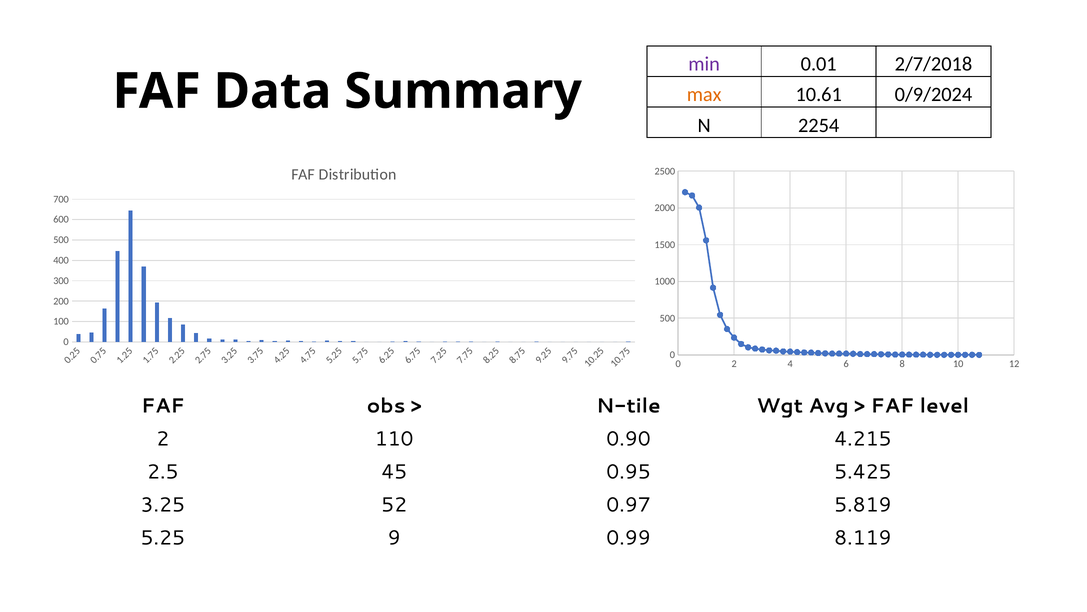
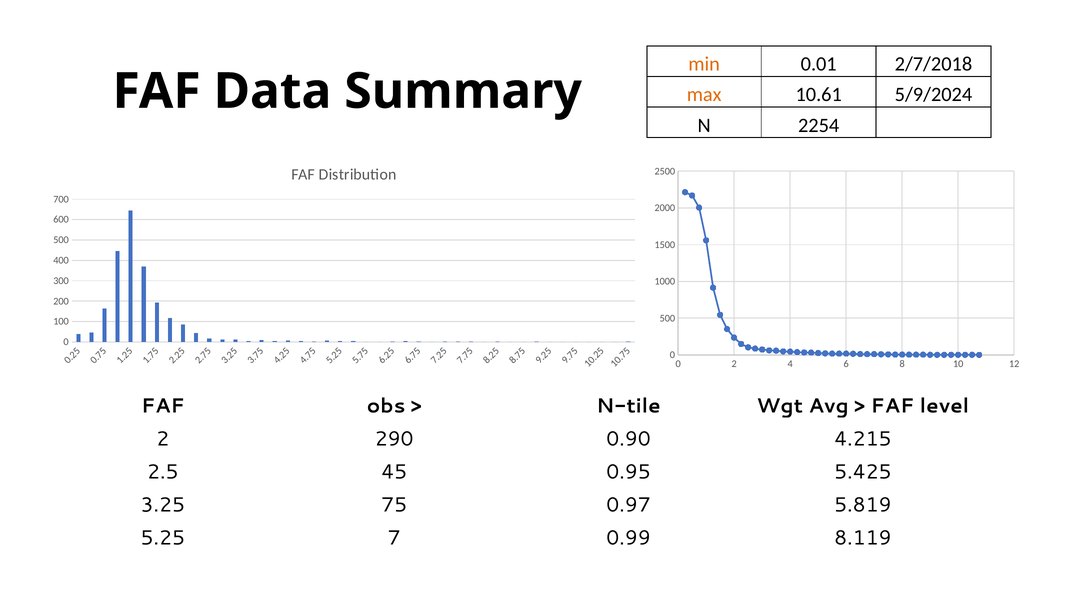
min colour: purple -> orange (704, 64)
0/9/2024: 0/9/2024 -> 5/9/2024 (933, 95)
110: 110 -> 290 (394, 439)
52: 52 -> 75 (394, 505)
5.25 9: 9 -> 7 (394, 538)
